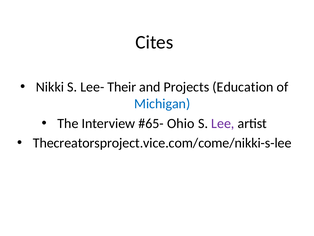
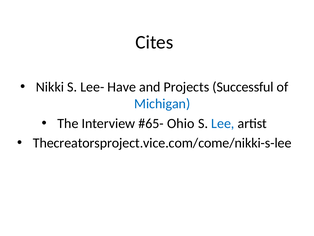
Their: Their -> Have (122, 87)
Education: Education -> Successful (243, 87)
Lee colour: purple -> blue (223, 123)
